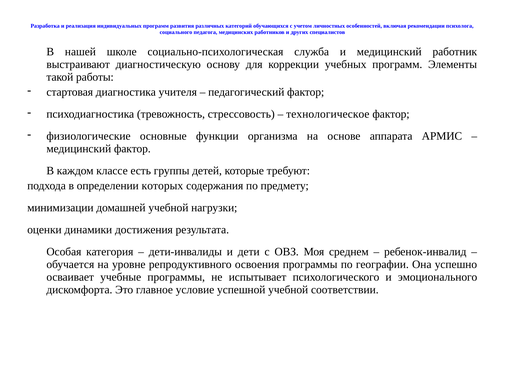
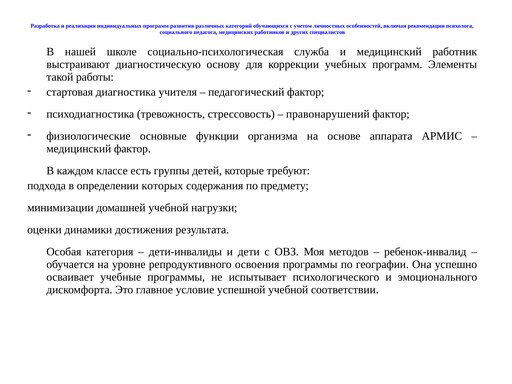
технологическое: технологическое -> правонарушений (328, 114)
среднем: среднем -> методов (349, 252)
